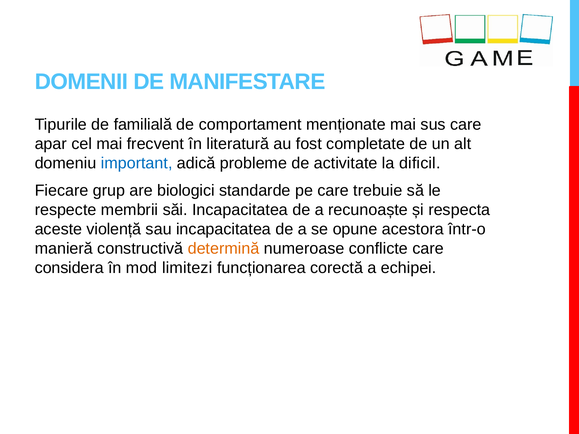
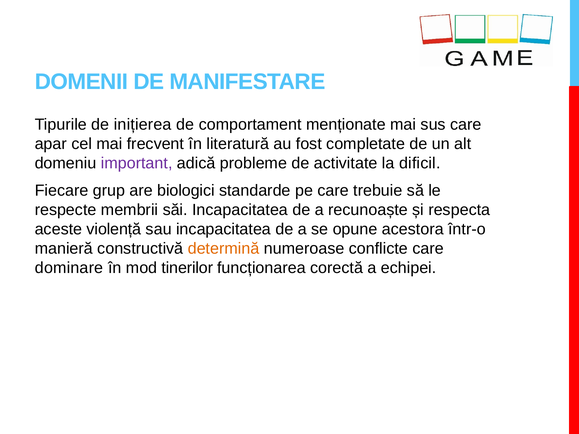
familială: familială -> inițierea (143, 125)
important colour: blue -> purple (137, 163)
considera: considera -> dominare (69, 268)
limitezi: limitezi -> tinerilor (187, 268)
